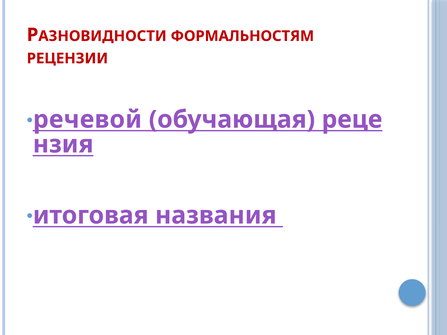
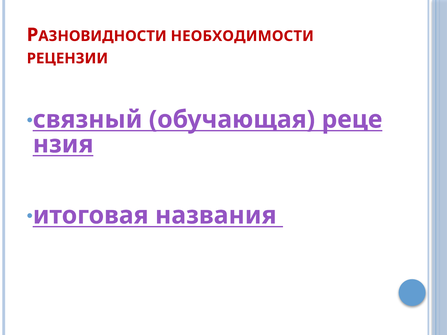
ФОРМАЛЬНОСТЯМ: ФОРМАЛЬНОСТЯМ -> НЕОБХОДИМОСТИ (242, 36)
речевой: речевой -> связный (88, 120)
